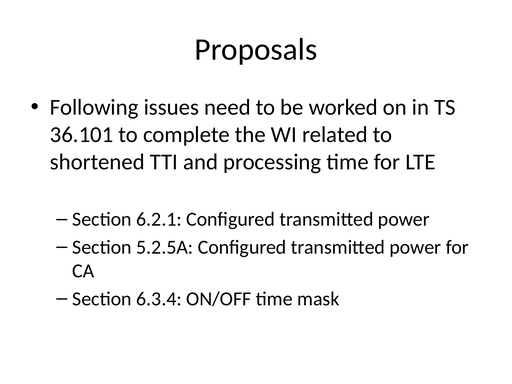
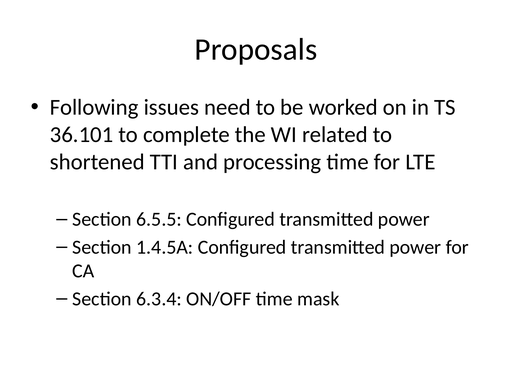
6.2.1: 6.2.1 -> 6.5.5 (159, 219)
5.2.5A: 5.2.5A -> 1.4.5A (165, 247)
